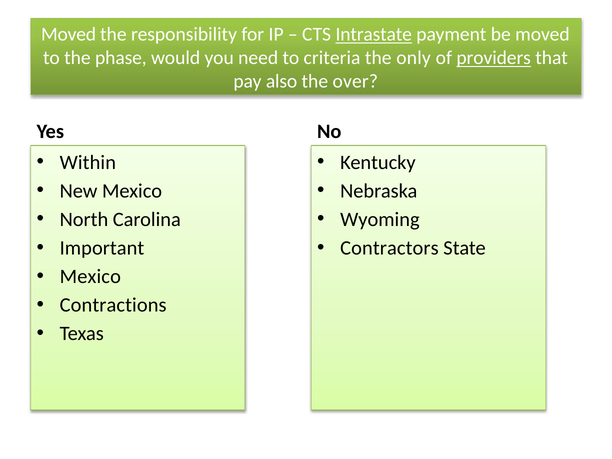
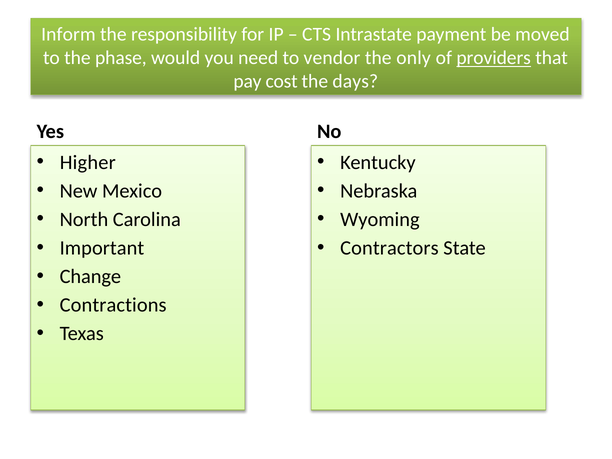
Moved: Moved -> Inform (68, 35)
Intrastate underline: present -> none (374, 35)
criteria: criteria -> vendor (332, 58)
also: also -> cost (282, 81)
over: over -> days (355, 81)
Within: Within -> Higher (88, 162)
Mexico: Mexico -> Change (90, 276)
